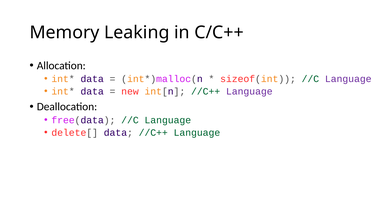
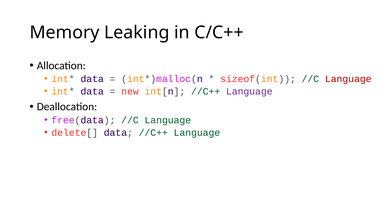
Language colour: purple -> red (348, 79)
